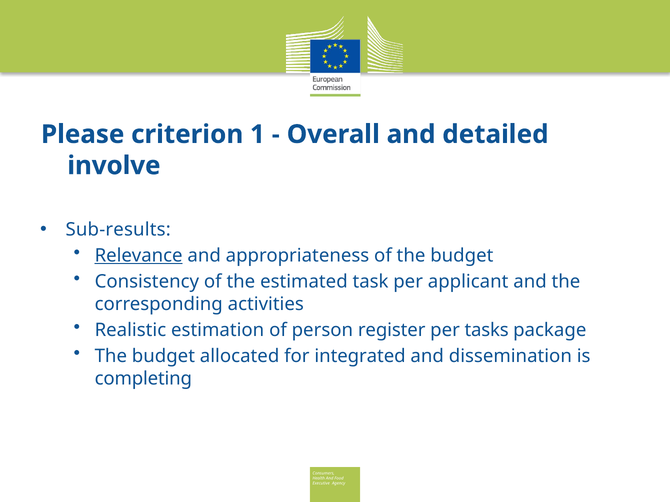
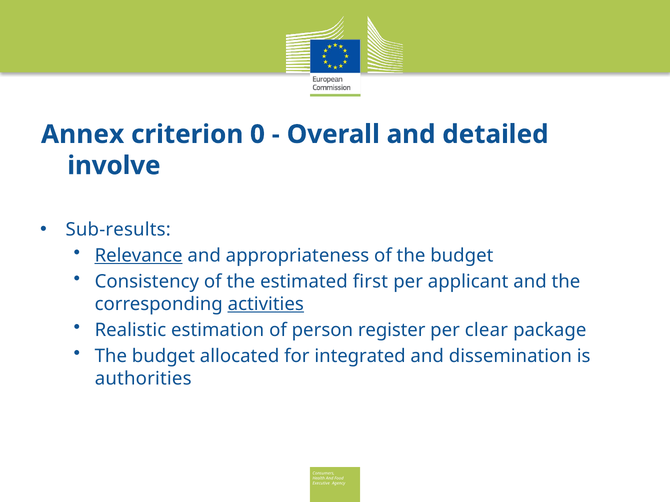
Please: Please -> Annex (83, 135)
1: 1 -> 0 (257, 135)
task: task -> first (370, 282)
activities underline: none -> present (266, 304)
tasks: tasks -> clear (486, 330)
completing: completing -> authorities (143, 379)
